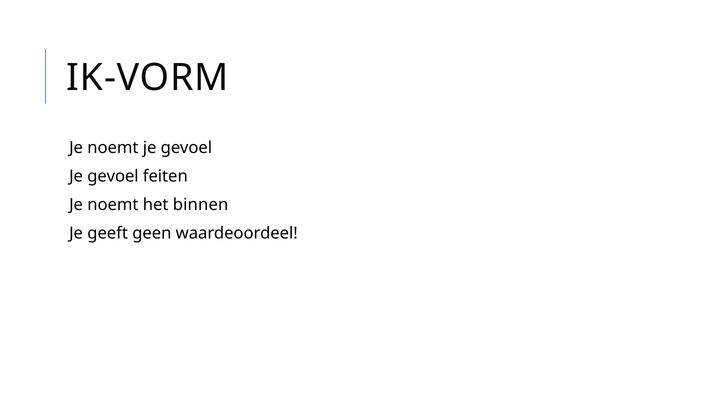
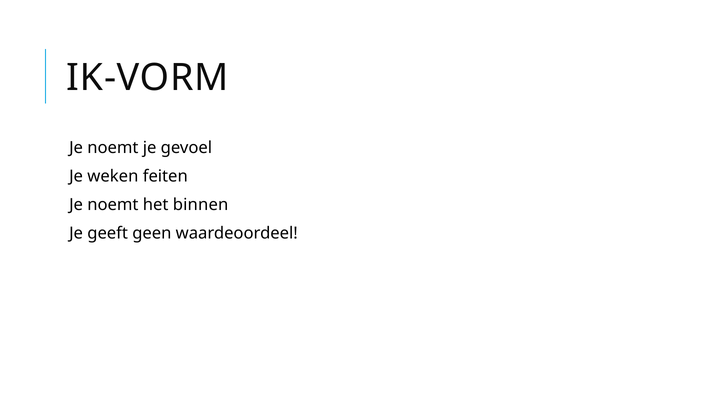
gevoel: gevoel -> weken (113, 176)
